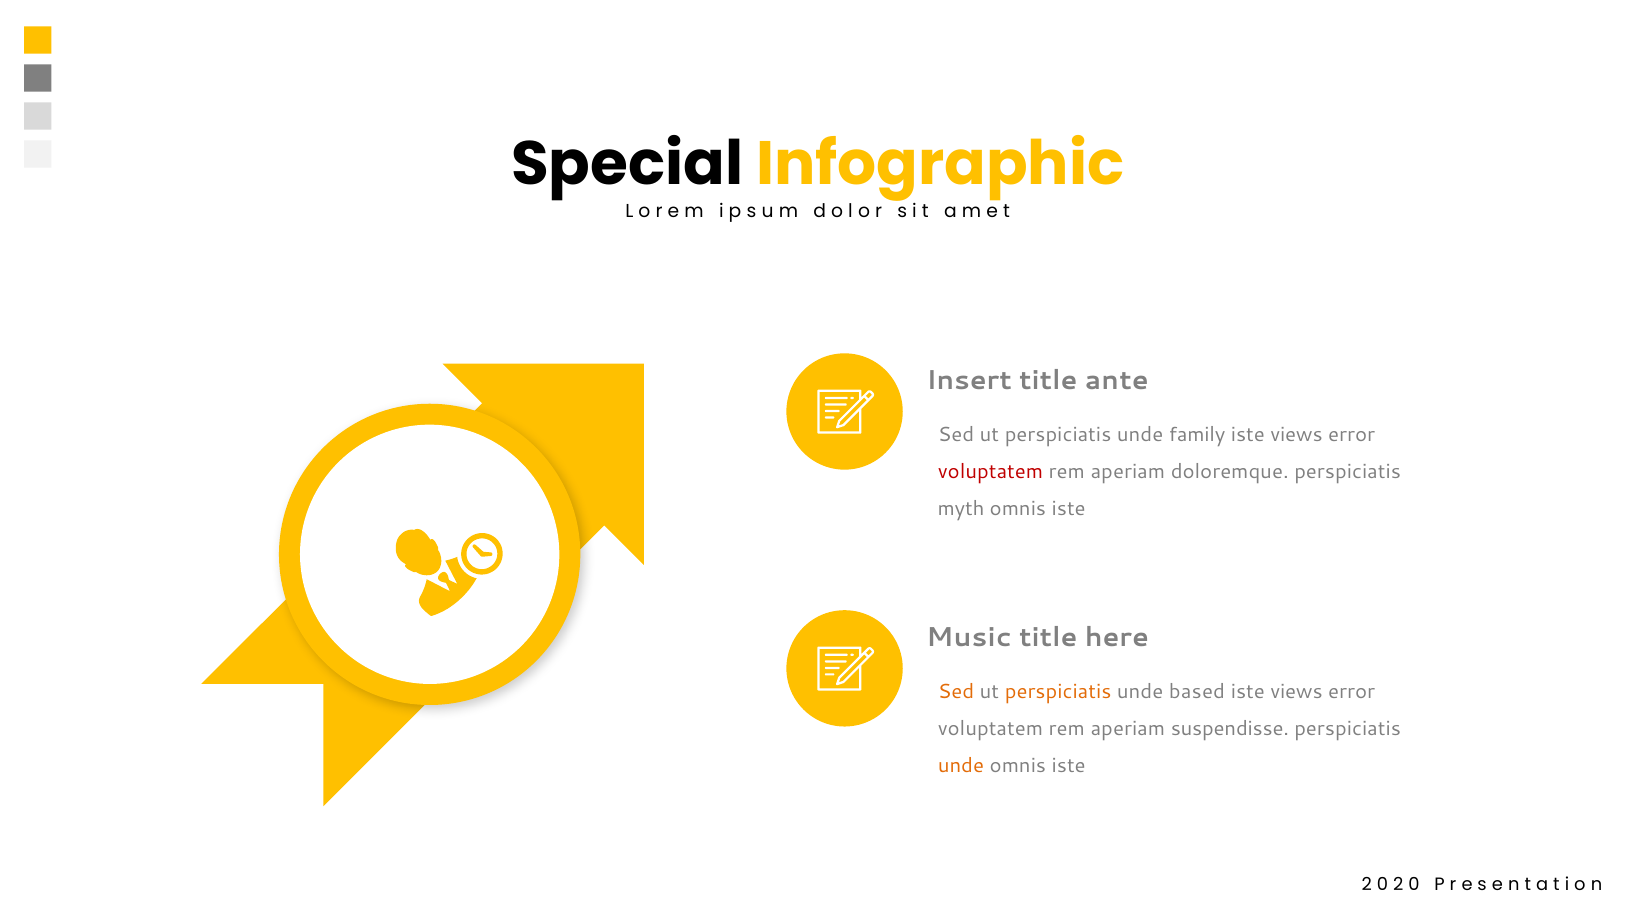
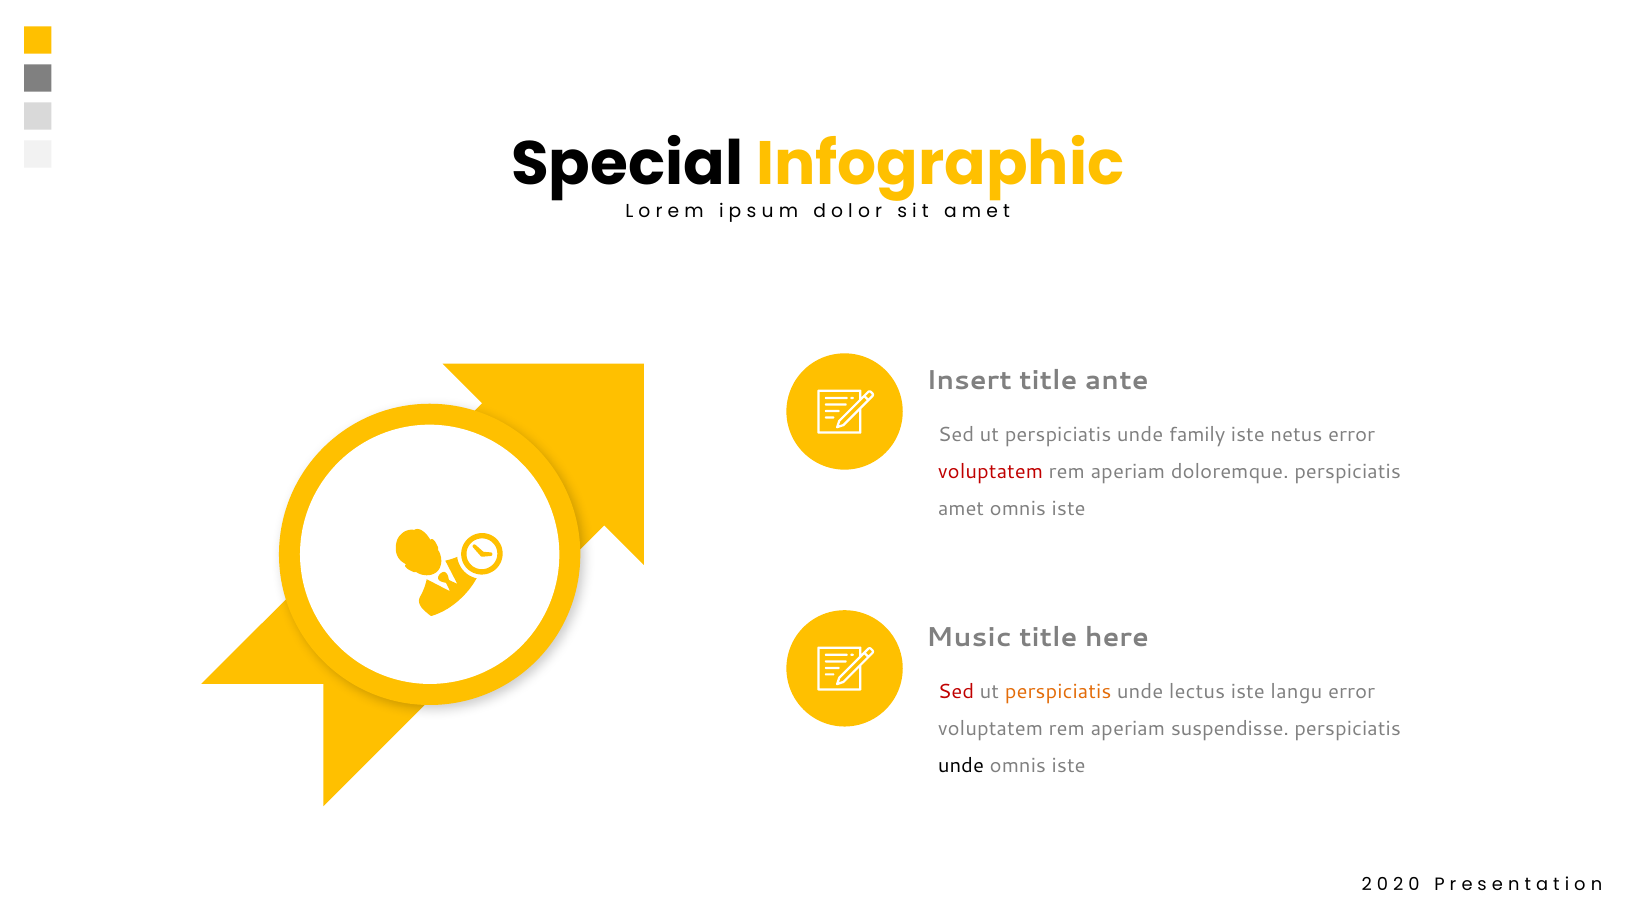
views: views -> netus (1297, 435)
myth: myth -> amet (961, 509)
Sed colour: orange -> red (956, 692)
based: based -> lectus (1197, 692)
views: views -> langu (1296, 692)
unde colour: orange -> black (961, 766)
